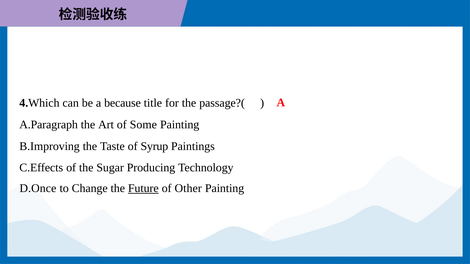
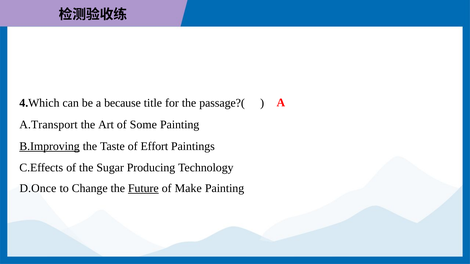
A.Paragraph: A.Paragraph -> A.Transport (49, 125)
B.Improving underline: none -> present (50, 146)
Syrup: Syrup -> Effort (154, 146)
Other: Other -> Make (188, 189)
